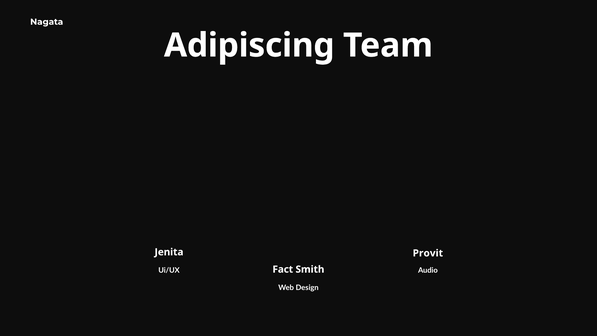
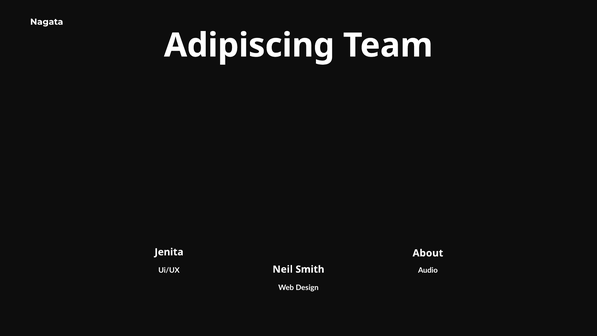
Provit: Provit -> About (428, 253)
Fact: Fact -> Neil (283, 269)
